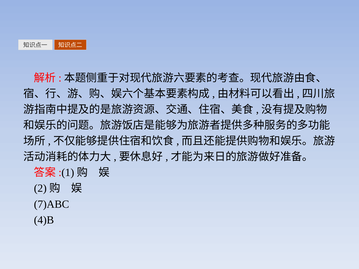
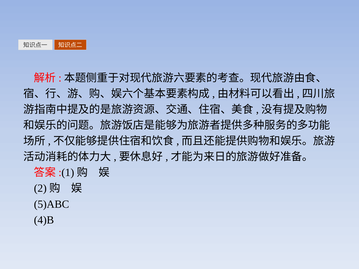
7)ABC: 7)ABC -> 5)ABC (52, 204)
